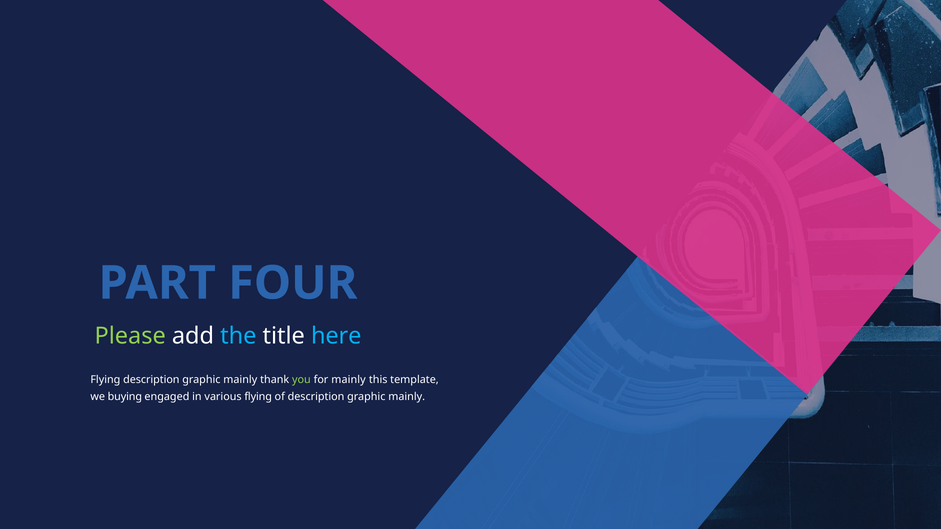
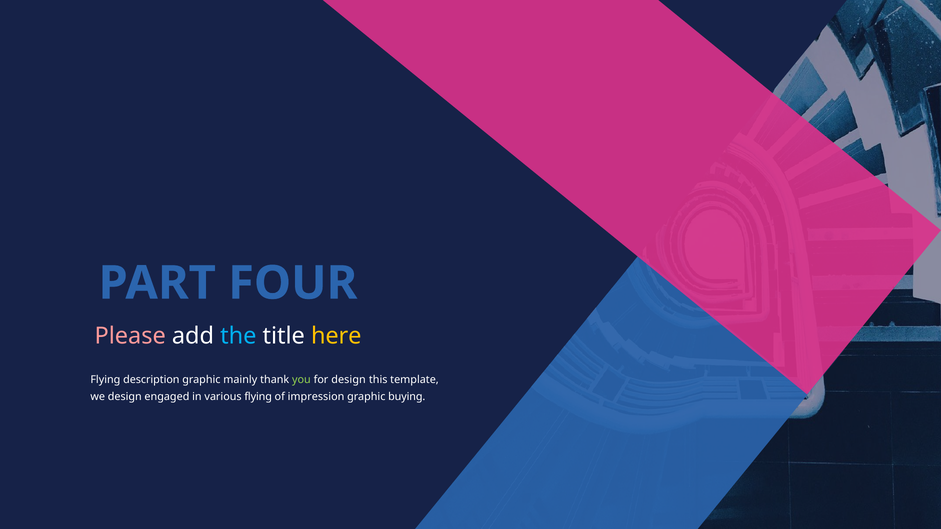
Please colour: light green -> pink (130, 336)
here colour: light blue -> yellow (336, 336)
for mainly: mainly -> design (349, 380)
we buying: buying -> design (125, 397)
of description: description -> impression (316, 397)
mainly: mainly -> buying (407, 397)
